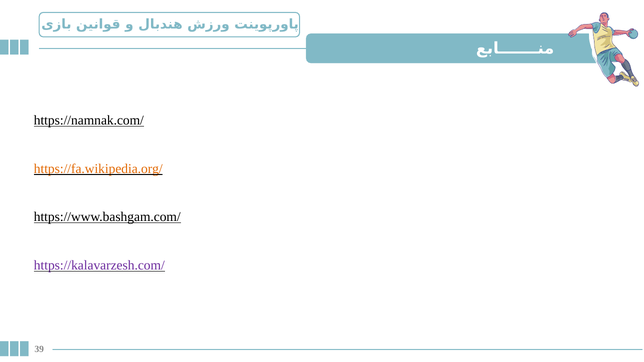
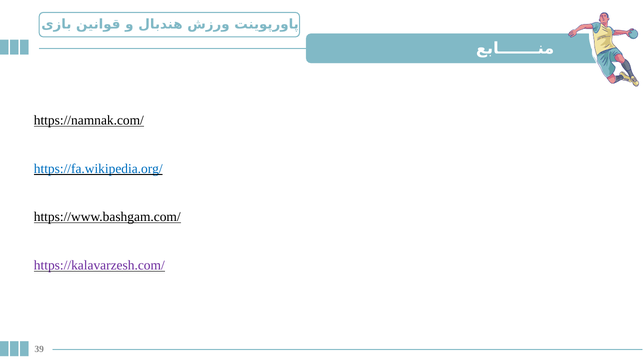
https://fa.wikipedia.org/ colour: orange -> blue (98, 169)
